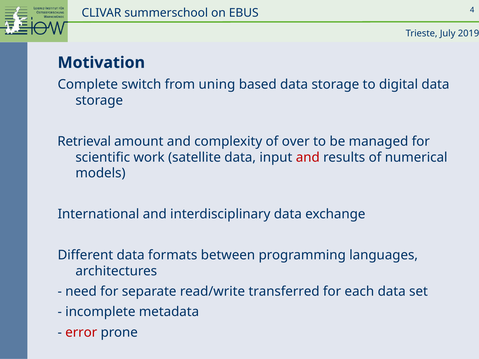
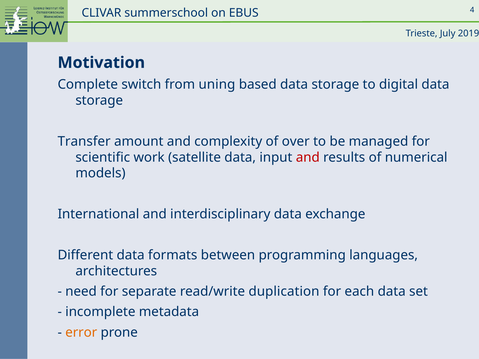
Retrieval: Retrieval -> Transfer (84, 141)
transferred: transferred -> duplication (284, 292)
error colour: red -> orange (81, 333)
